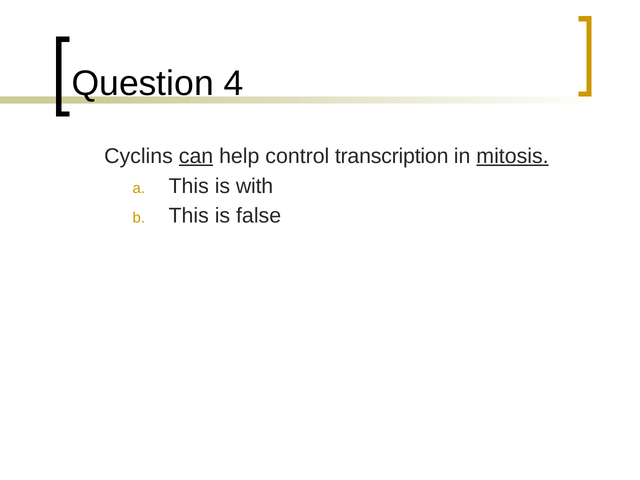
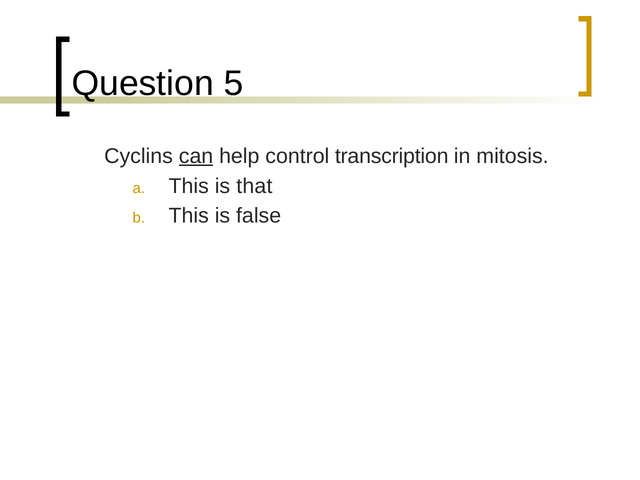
4: 4 -> 5 (234, 84)
mitosis underline: present -> none (512, 156)
with: with -> that (254, 186)
